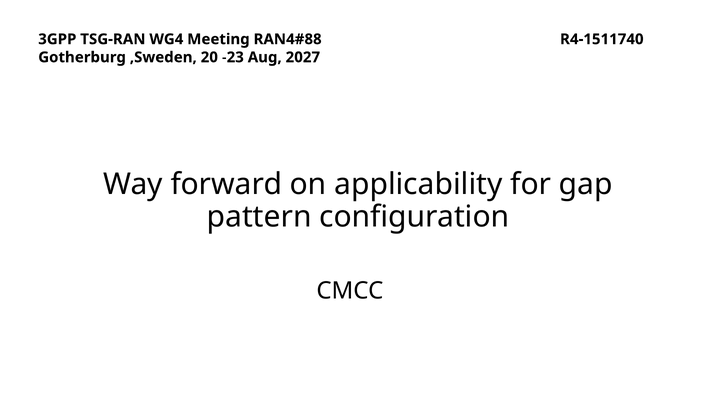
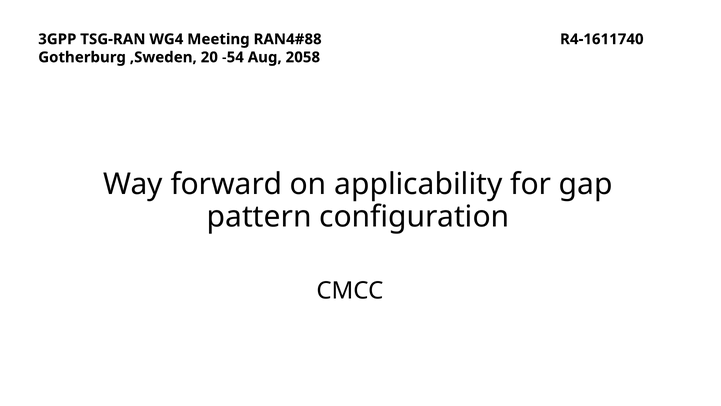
R4-1511740: R4-1511740 -> R4-1611740 (602, 39)
-23: -23 -> -54 (233, 57)
2027: 2027 -> 2058 (303, 57)
